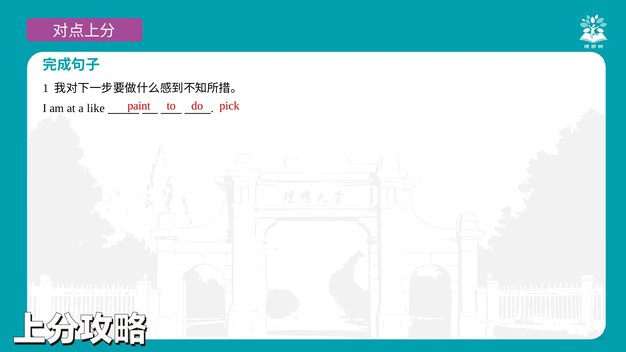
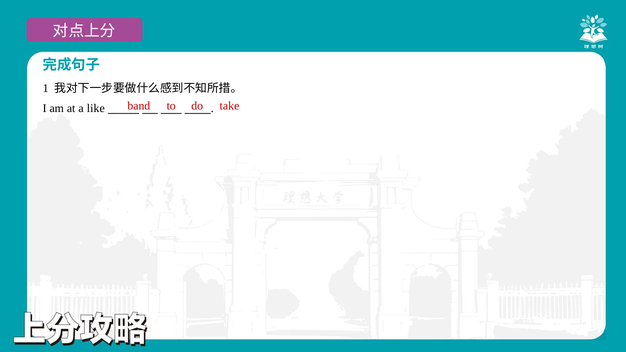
paint: paint -> band (139, 106)
pick: pick -> take (229, 106)
